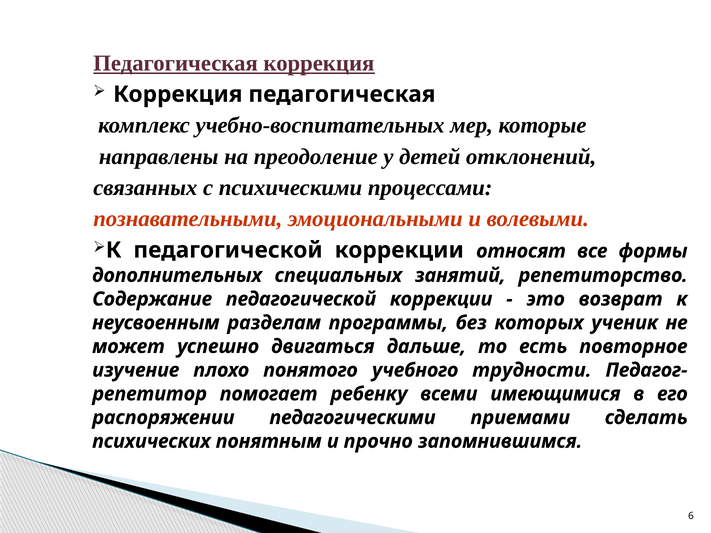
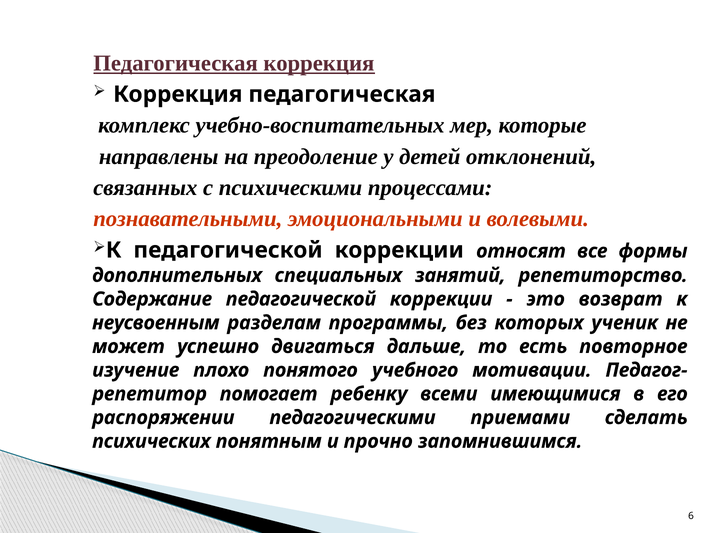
трудности: трудности -> мотивации (532, 370)
